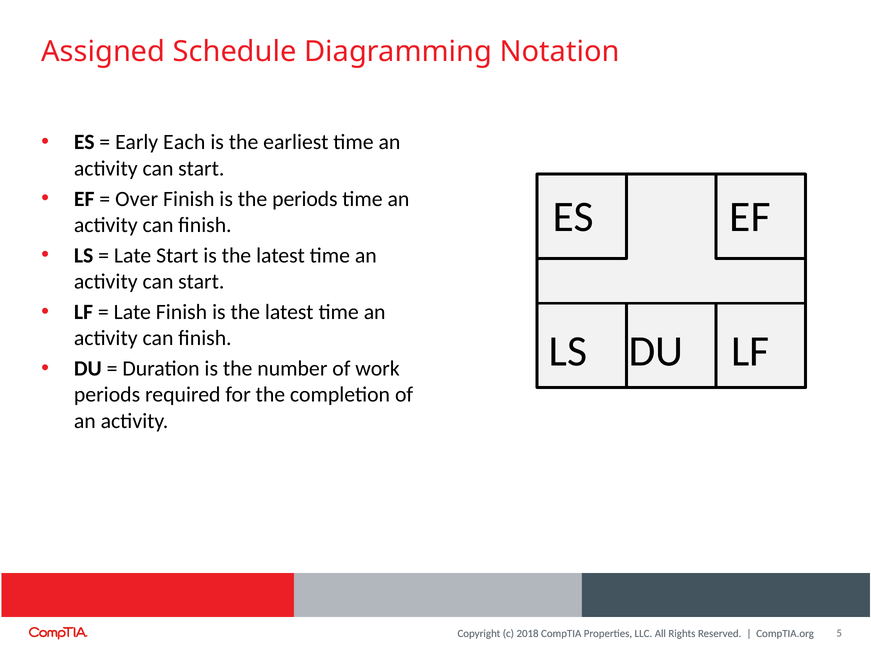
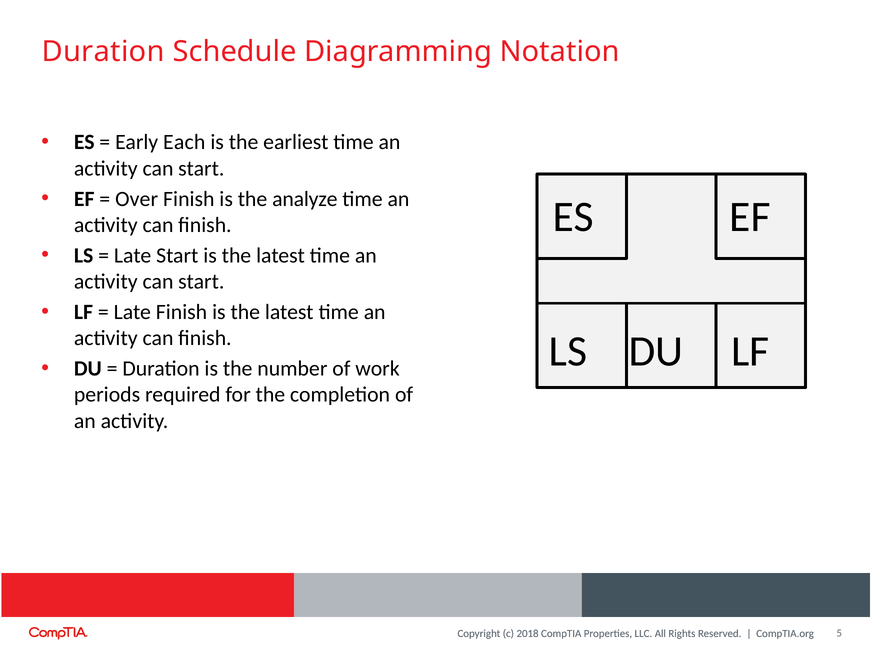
Assigned: Assigned -> Duration (103, 52)
the periods: periods -> analyze (305, 199)
